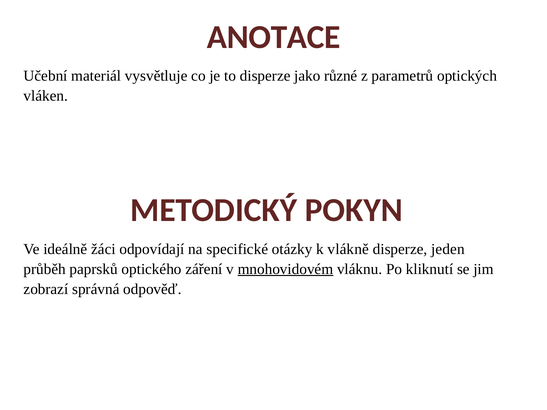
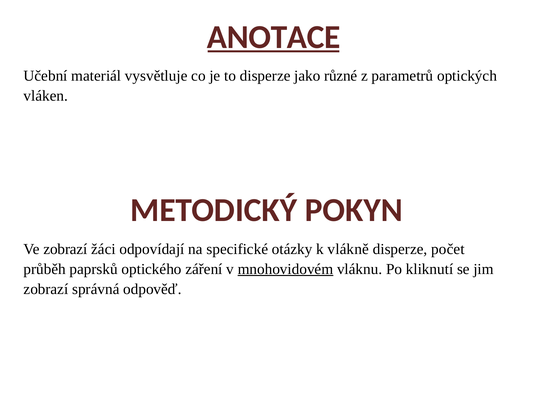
ANOTACE underline: none -> present (274, 37)
Ve ideálně: ideálně -> zobrazí (65, 249)
jeden: jeden -> počet (448, 249)
